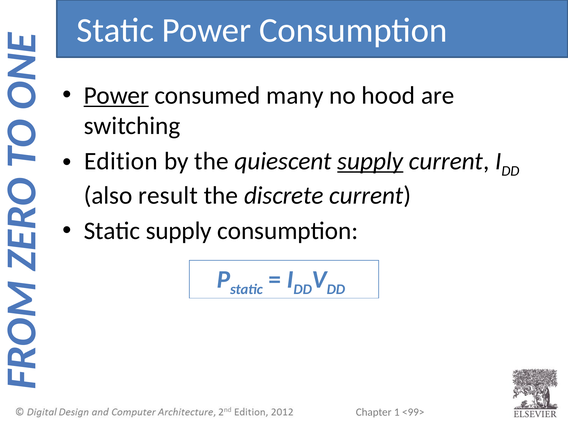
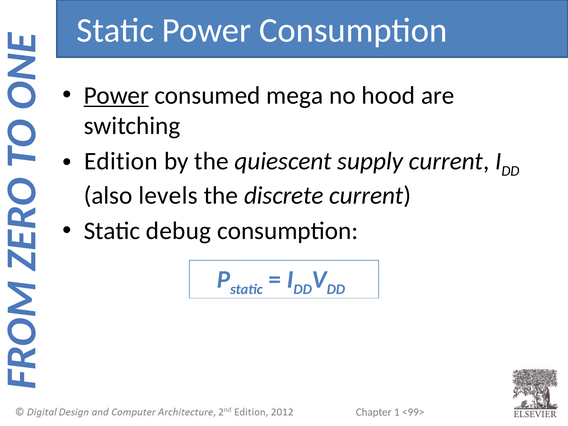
many: many -> mega (295, 95)
supply underline: present -> none (370, 161)
result: result -> levels (168, 196)
Static supply: supply -> debug (179, 231)
